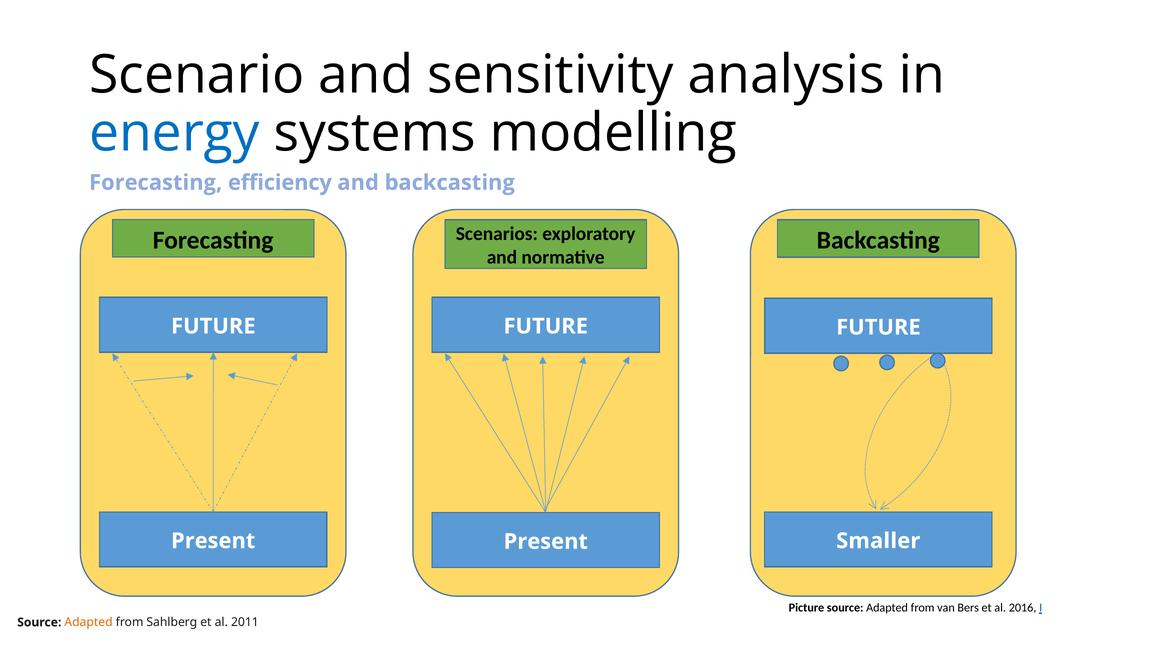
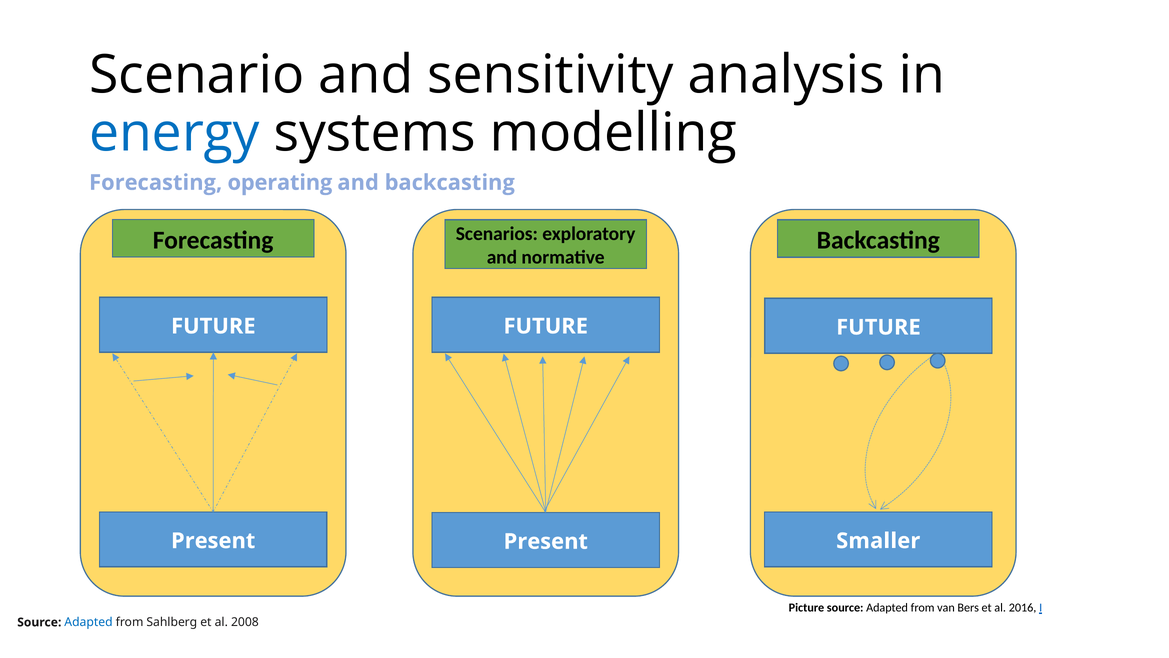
efficiency: efficiency -> operating (280, 183)
Adapted colour: orange -> blue (89, 622)
2011: 2011 -> 2008 (245, 622)
